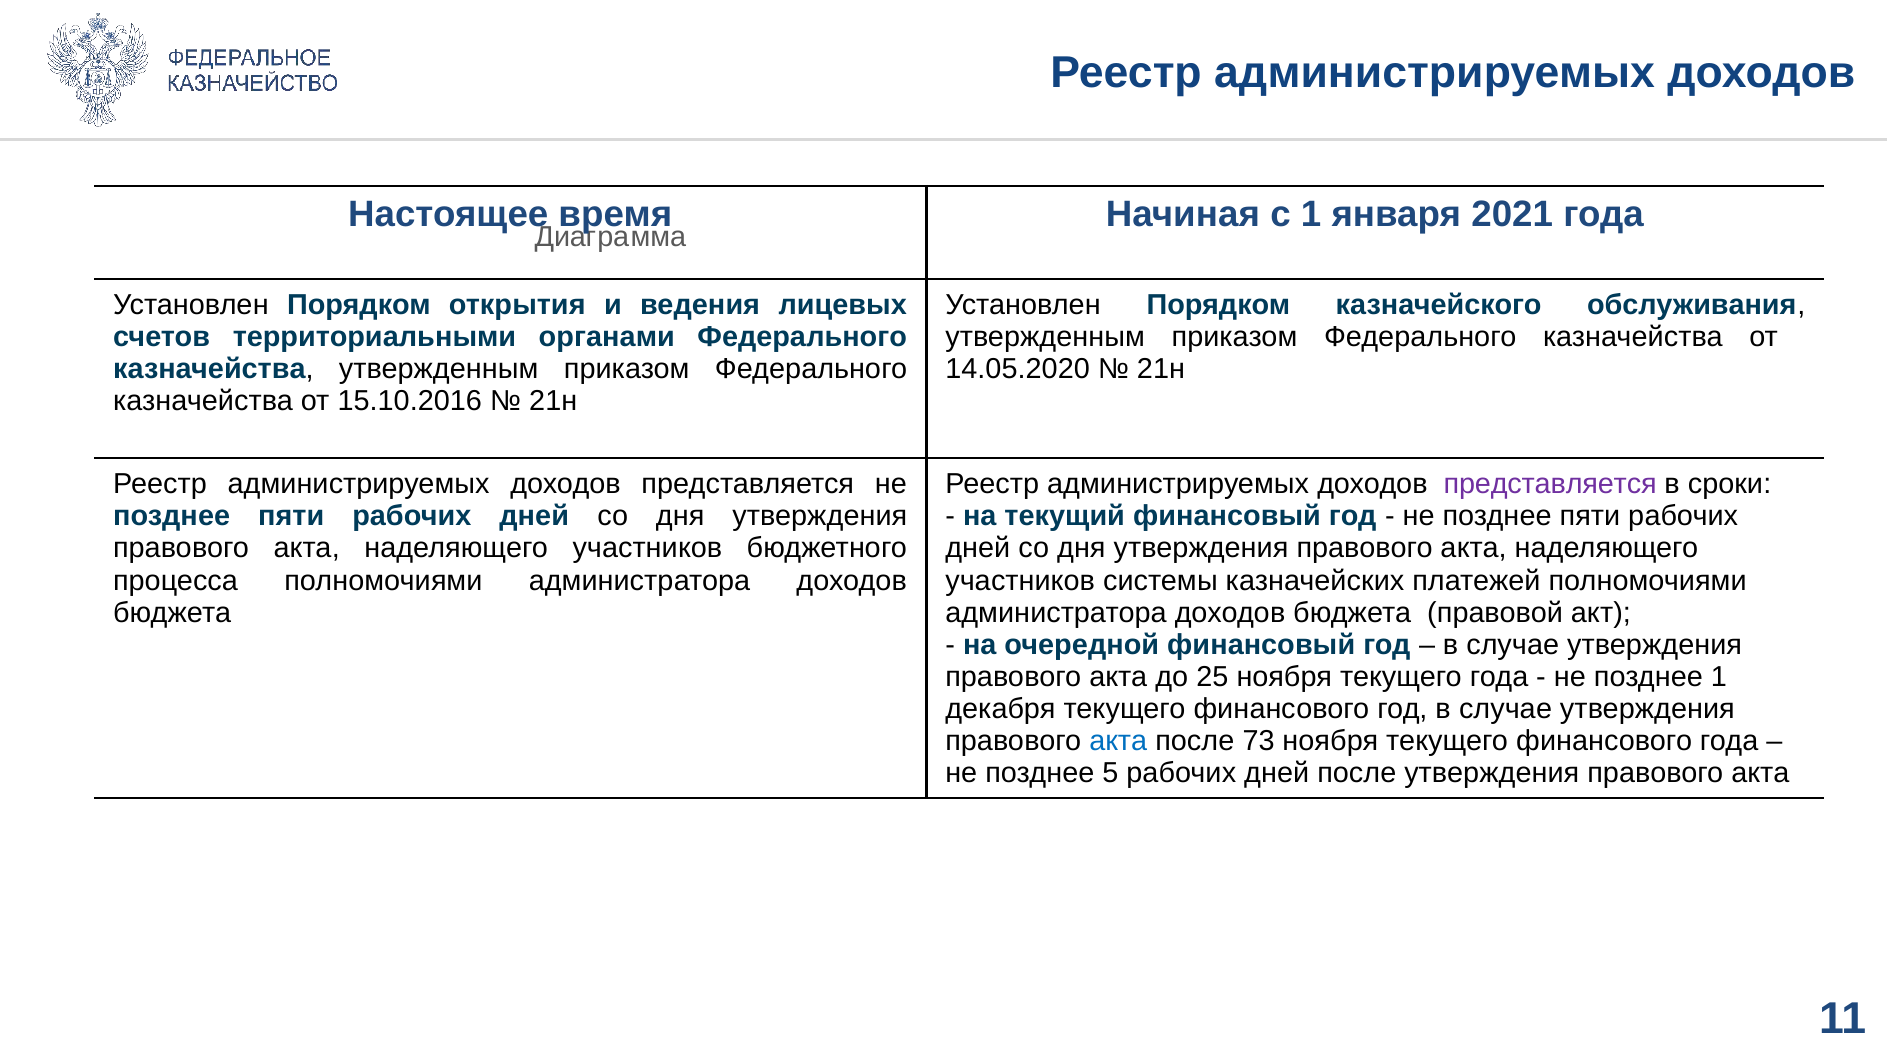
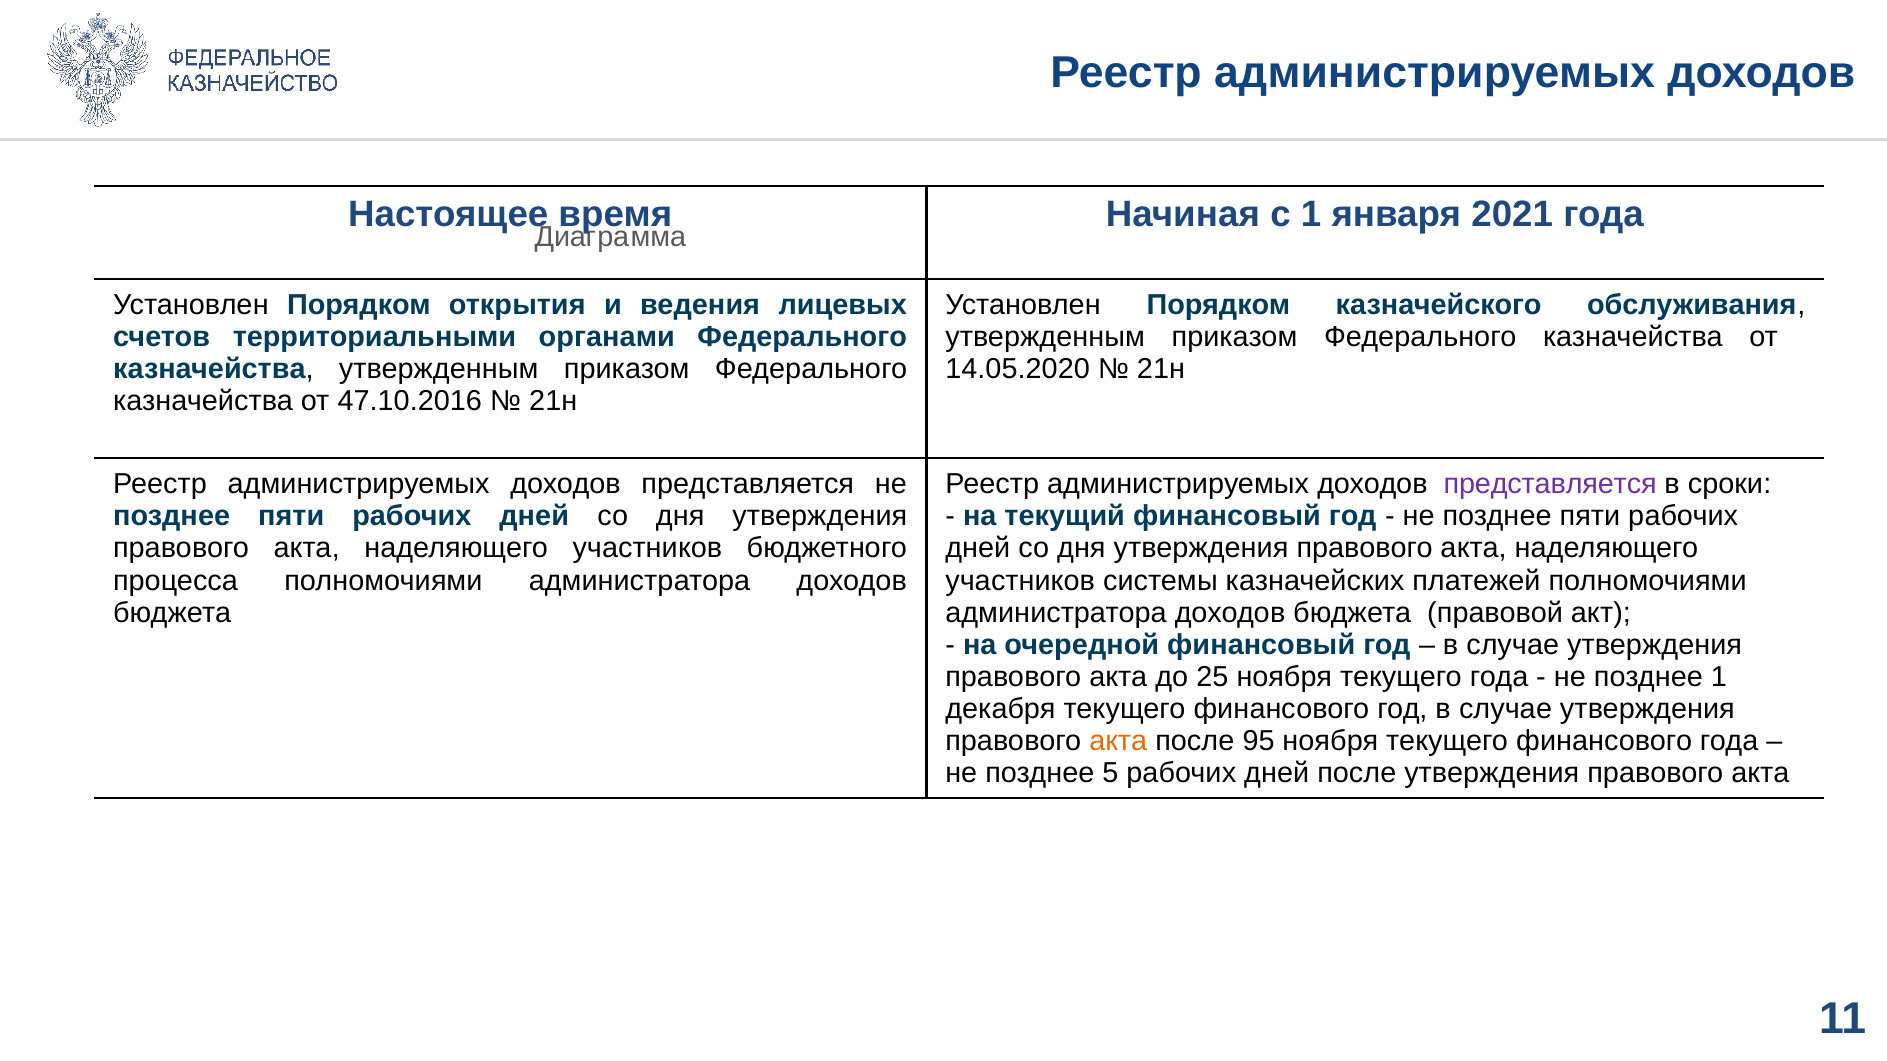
15.10.2016: 15.10.2016 -> 47.10.2016 (410, 401)
акта colour: blue -> orange (1118, 741)
73: 73 -> 95 (1259, 741)
